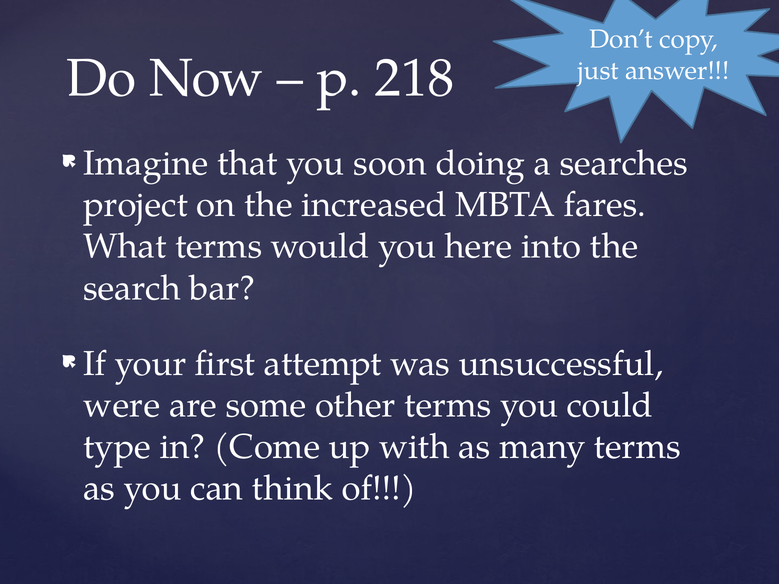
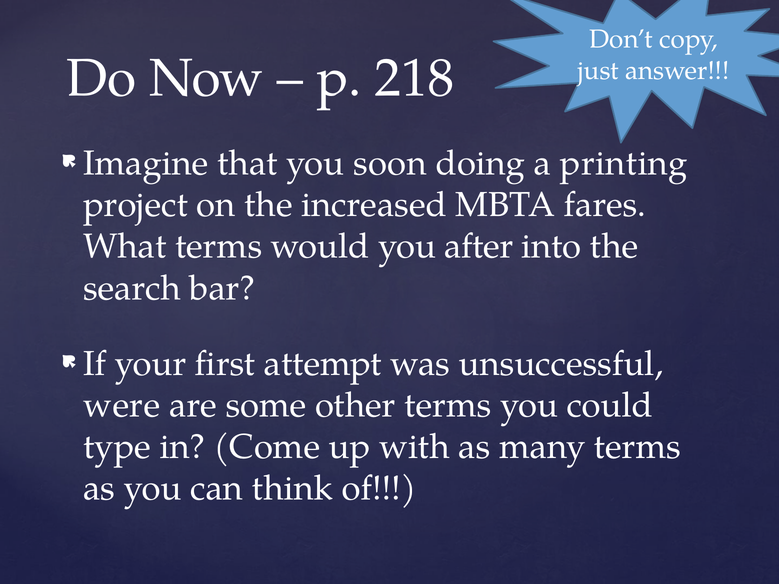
searches: searches -> printing (624, 163)
here: here -> after (479, 247)
